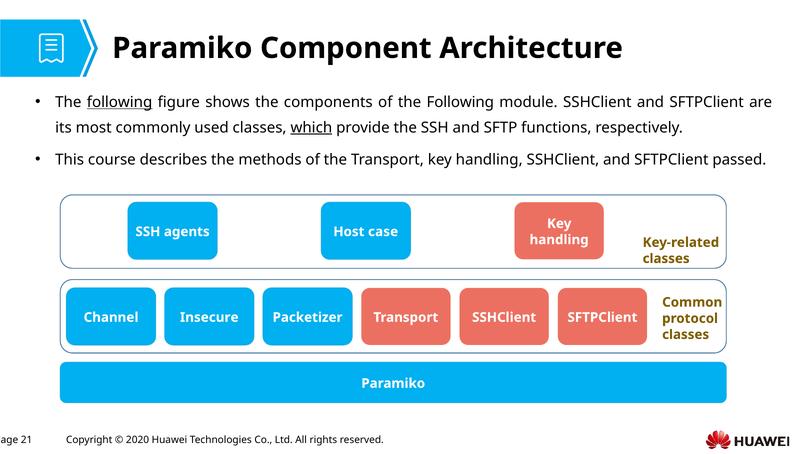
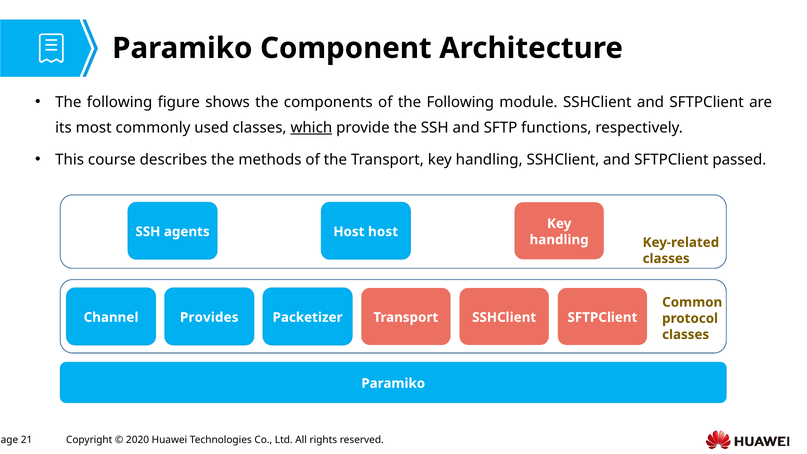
following underline: present -> none (120, 102)
Host case: case -> host (383, 232)
Insecure: Insecure -> Provides (209, 317)
